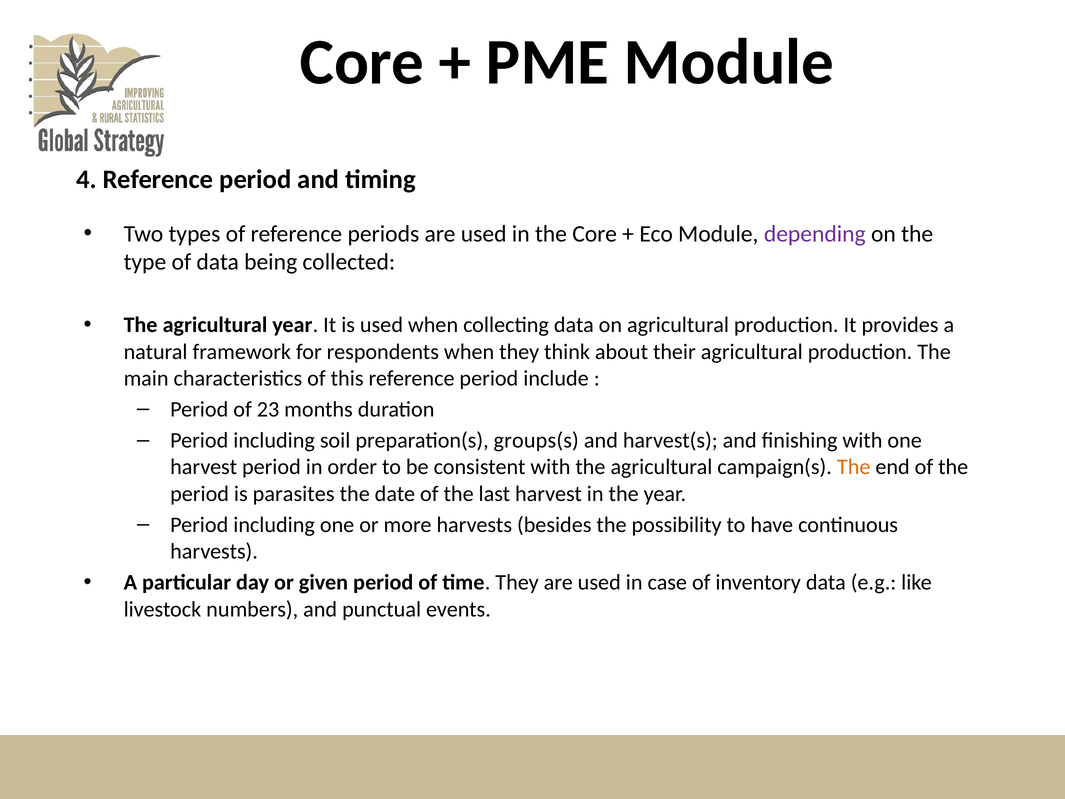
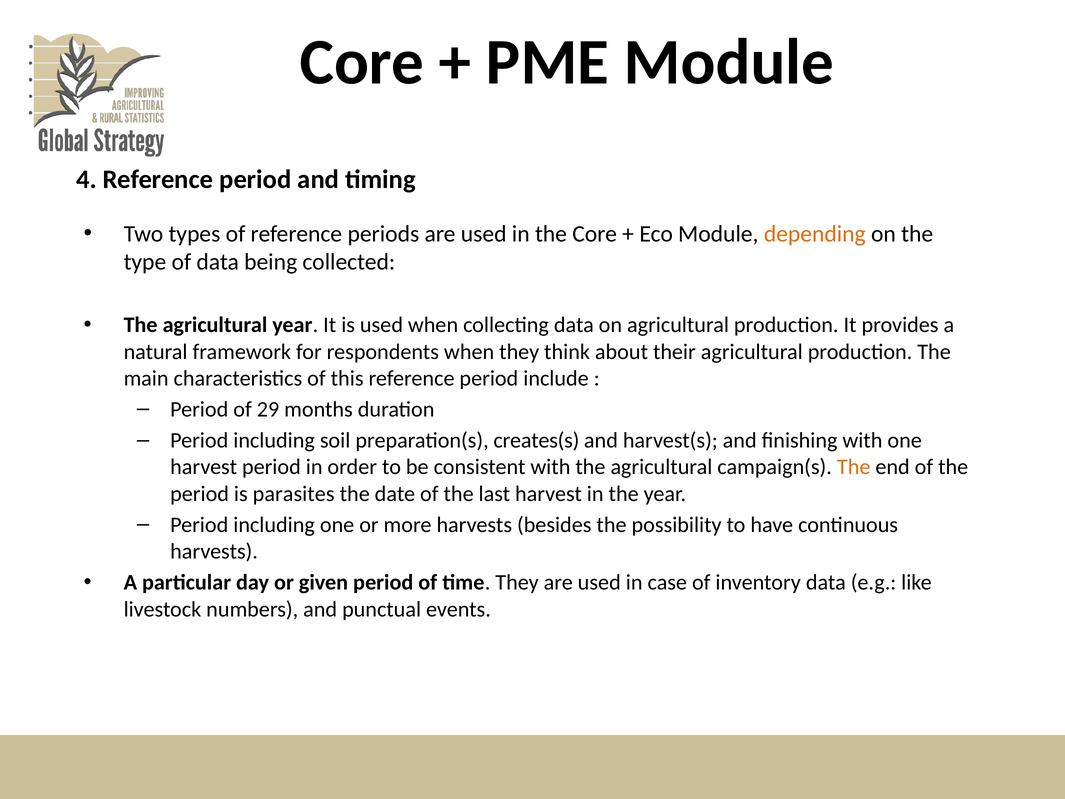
depending colour: purple -> orange (815, 234)
23: 23 -> 29 (268, 409)
groups(s: groups(s -> creates(s (536, 440)
